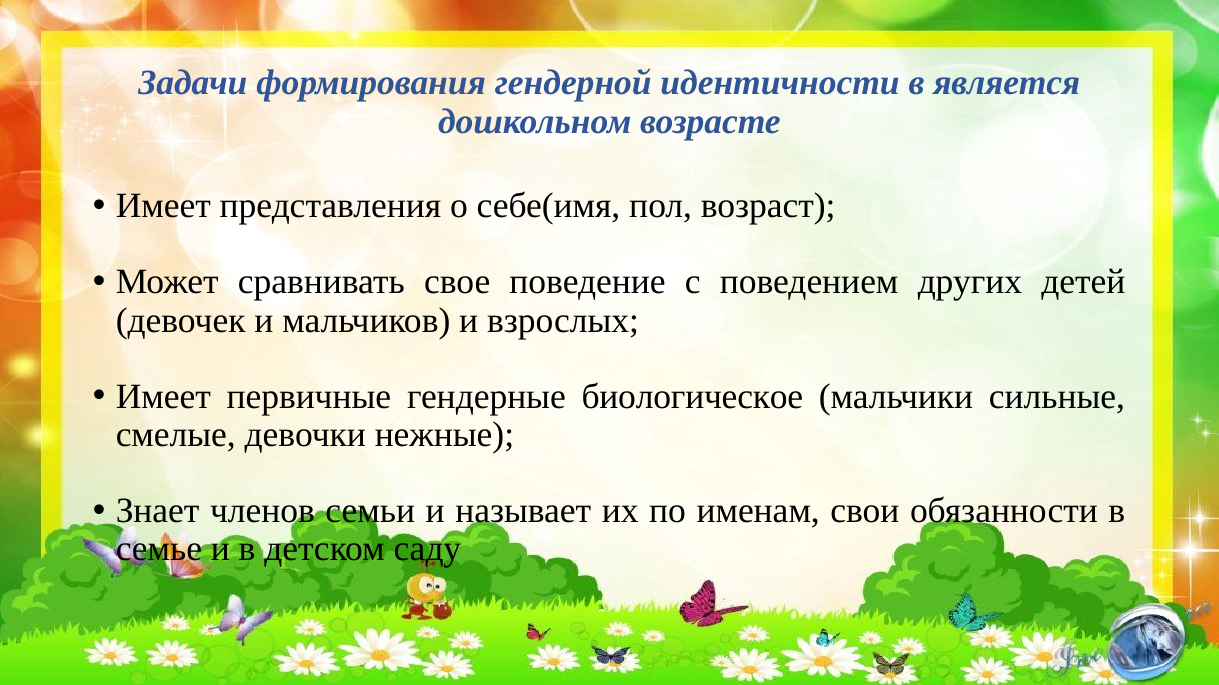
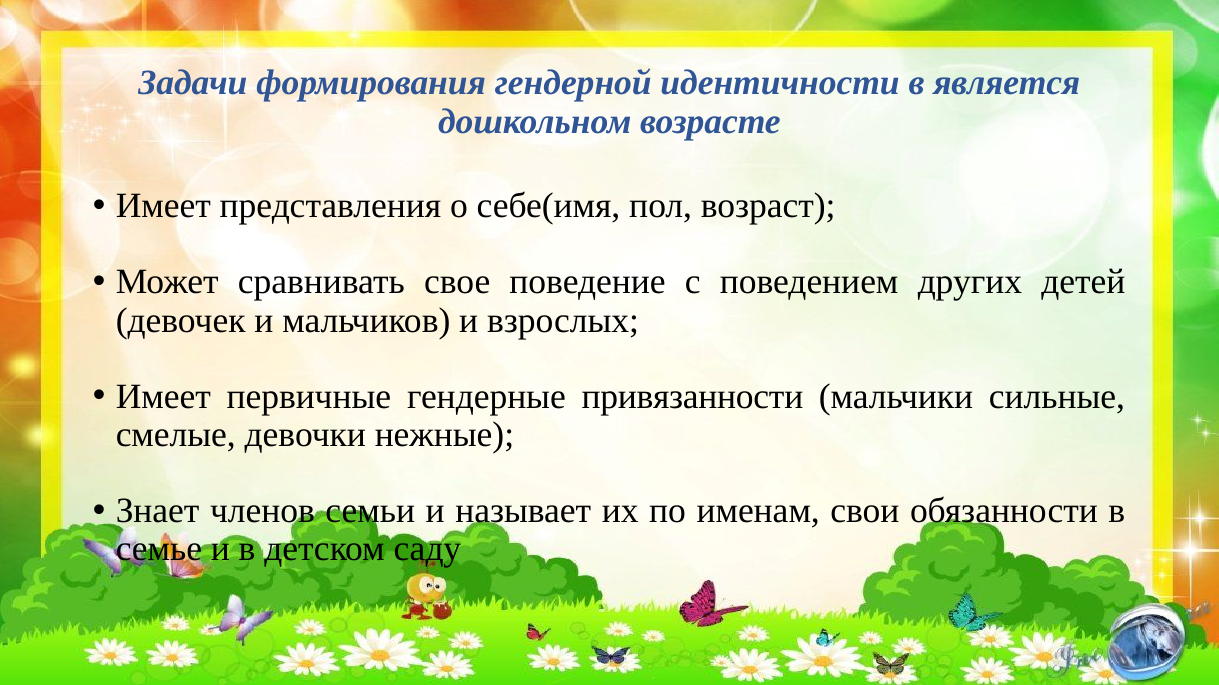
биологическое: биологическое -> привязанности (692, 397)
